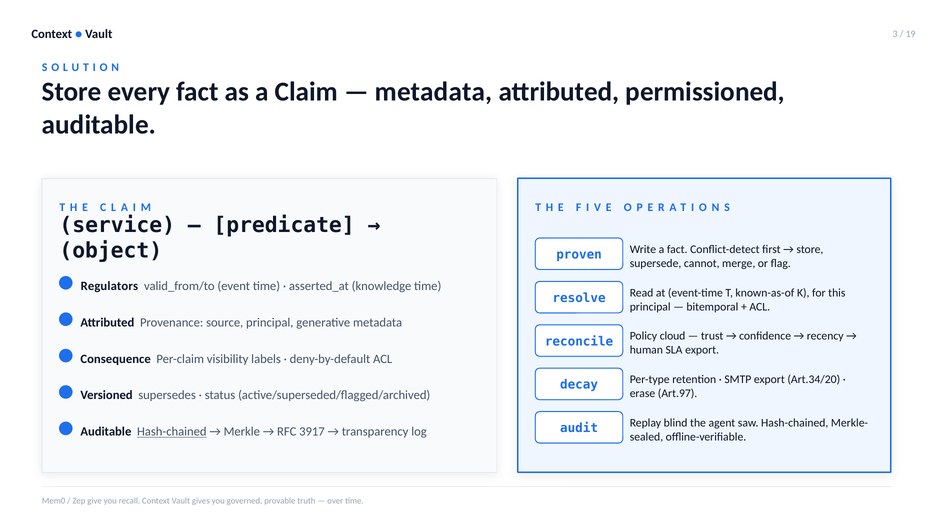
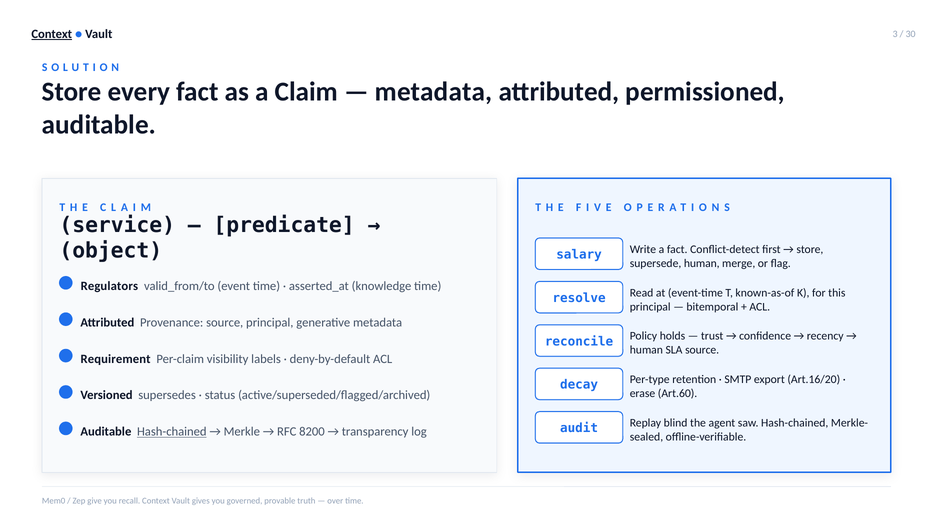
Context underline: none -> present (52, 34)
19: 19 -> 30 (911, 34)
proven: proven -> salary (579, 255)
supersede cannot: cannot -> human (702, 263)
cloud: cloud -> holds (673, 336)
SLA export: export -> source (702, 350)
Consequence: Consequence -> Requirement (116, 359)
Art.34/20: Art.34/20 -> Art.16/20 (814, 379)
Art.97: Art.97 -> Art.60 (678, 393)
3917: 3917 -> 8200 (312, 432)
